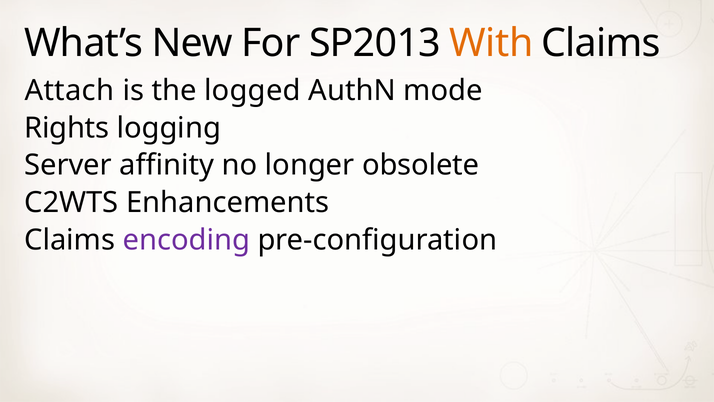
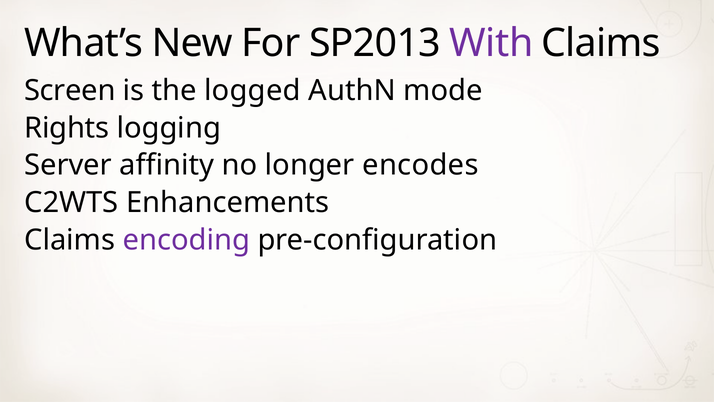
With colour: orange -> purple (491, 43)
Attach: Attach -> Screen (70, 90)
obsolete: obsolete -> encodes (420, 165)
